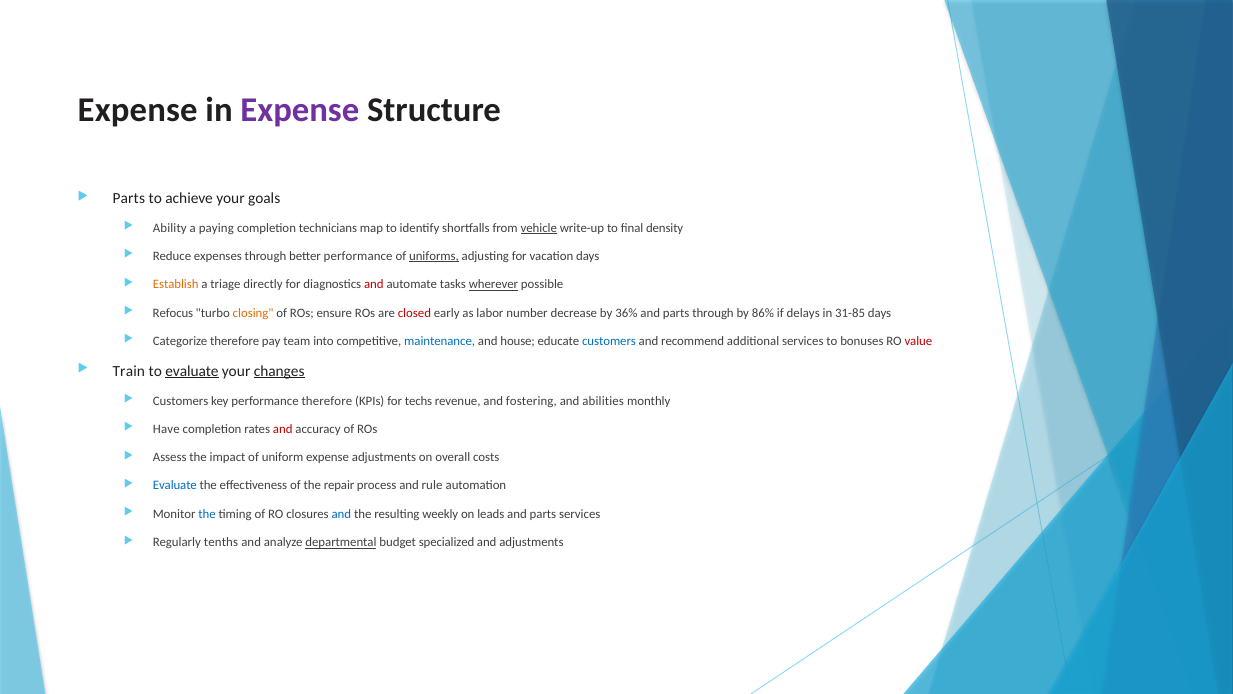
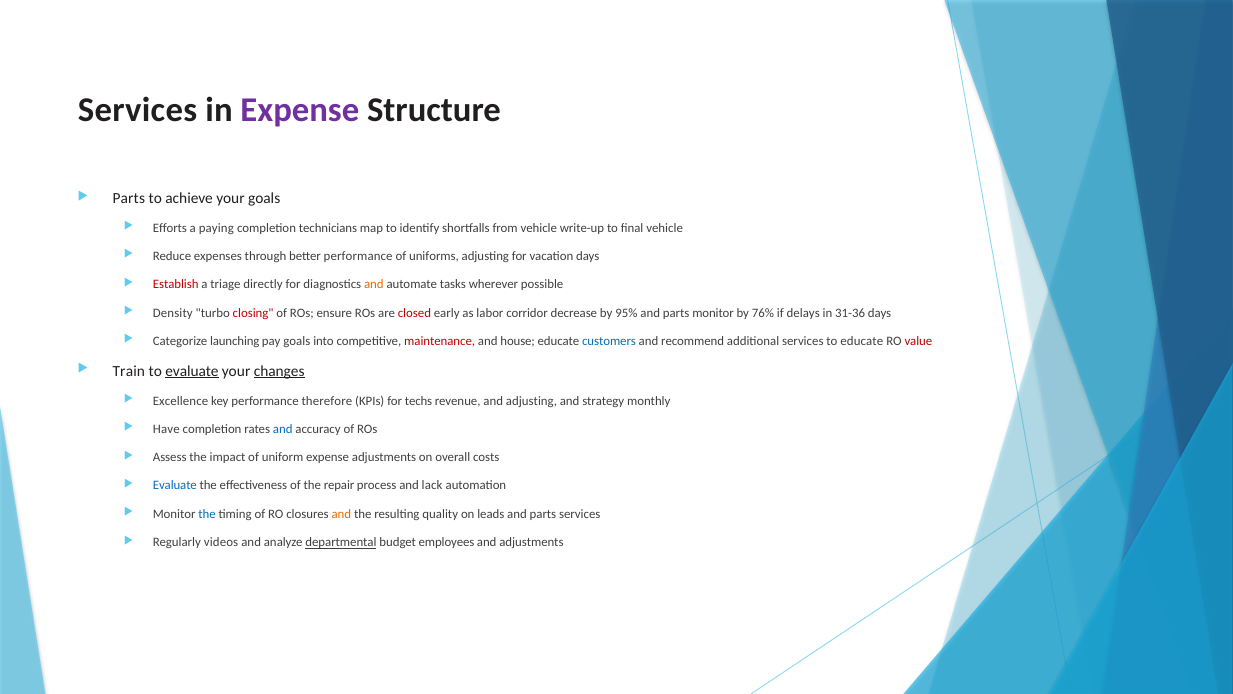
Expense: Expense -> Services (138, 110)
Ability: Ability -> Efforts (170, 228)
vehicle underline: present -> none (539, 228)
final density: density -> vehicle (665, 228)
uniforms underline: present -> none (434, 256)
Establish colour: orange -> red (176, 284)
and colour: red -> orange (374, 284)
wherever underline: present -> none (493, 284)
Refocus: Refocus -> Density (173, 313)
closing colour: orange -> red (253, 313)
number: number -> corridor (527, 313)
36%: 36% -> 95% (626, 313)
parts through: through -> monitor (713, 313)
86%: 86% -> 76% (763, 313)
31-85: 31-85 -> 31-36 (850, 313)
Categorize therefore: therefore -> launching (235, 341)
pay team: team -> goals (297, 341)
maintenance colour: blue -> red (440, 341)
to bonuses: bonuses -> educate (862, 341)
Customers: Customers -> Excellence (181, 401)
and fostering: fostering -> adjusting (531, 401)
abilities: abilities -> strategy (603, 401)
and colour: red -> blue (283, 429)
rule: rule -> lack (432, 485)
and colour: blue -> orange (341, 514)
weekly: weekly -> quality (440, 514)
tenths: tenths -> videos (221, 542)
specialized: specialized -> employees (447, 542)
